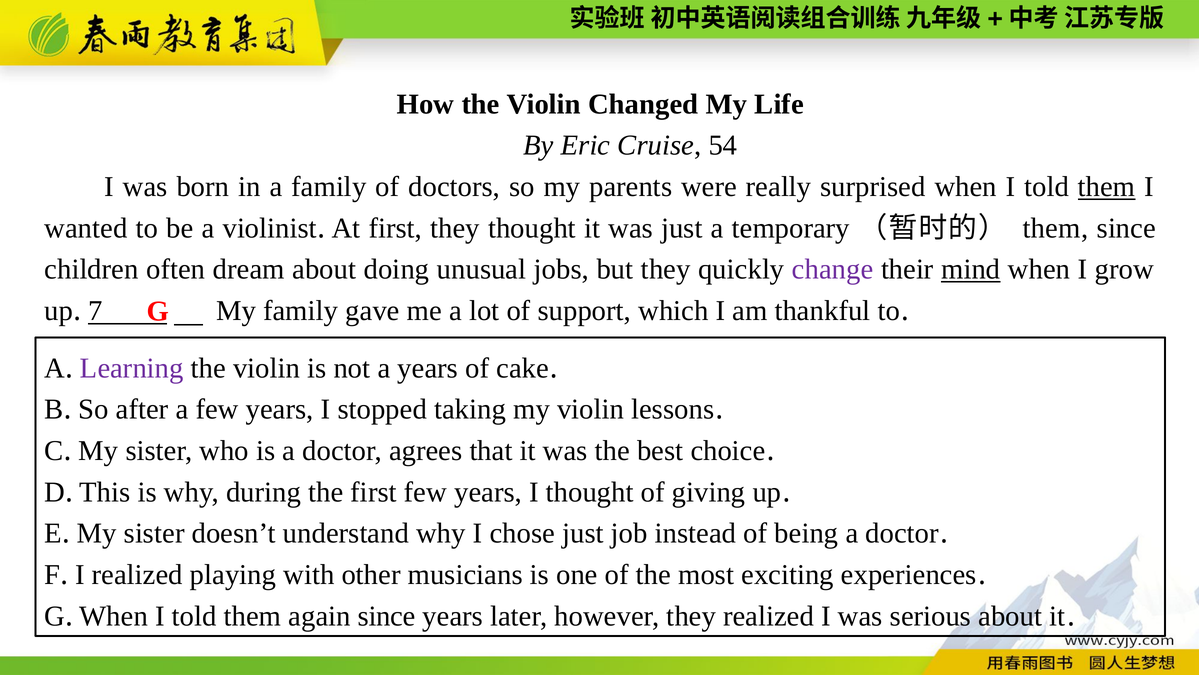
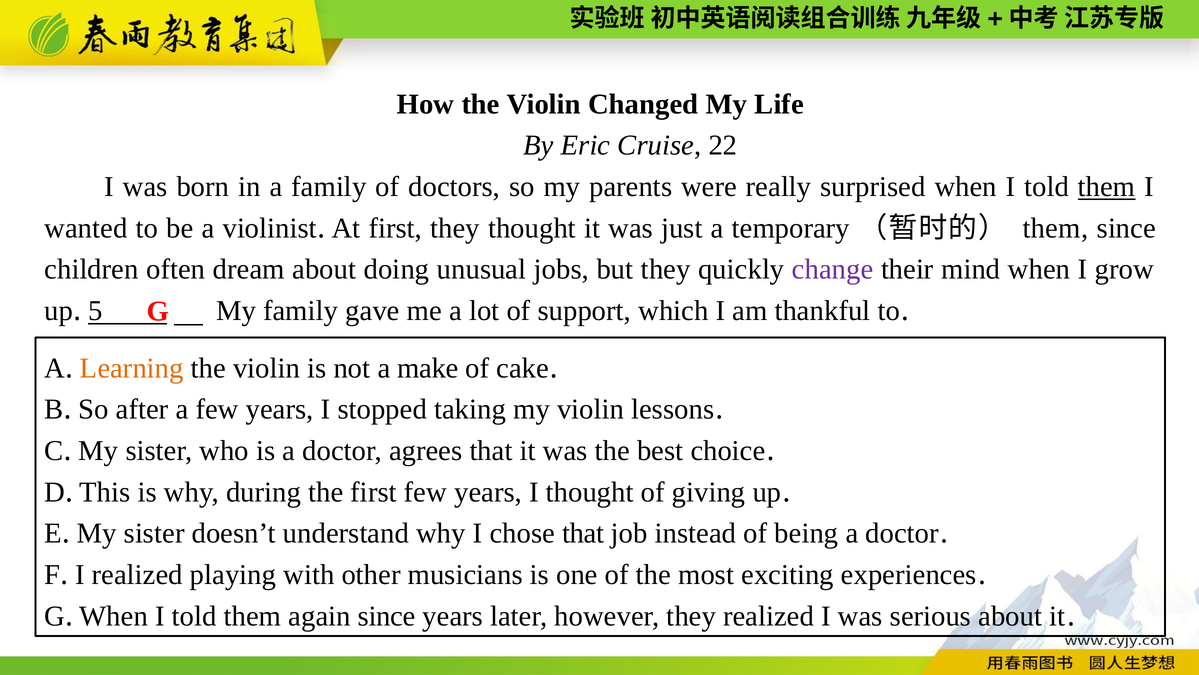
54: 54 -> 22 (723, 145)
mind underline: present -> none (971, 269)
7: 7 -> 5 (95, 311)
Learning colour: purple -> orange (132, 368)
a years: years -> make (428, 368)
chose just: just -> that (583, 533)
